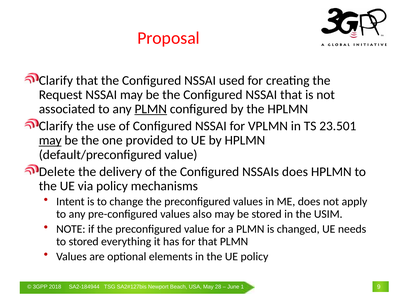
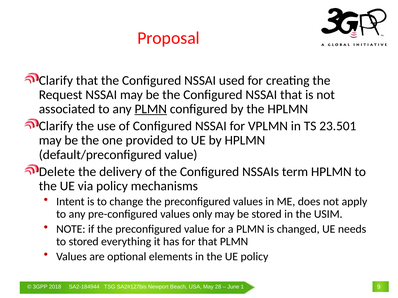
may underline: present -> none (50, 141)
NSSAIs does: does -> term (295, 172)
also: also -> only (202, 214)
